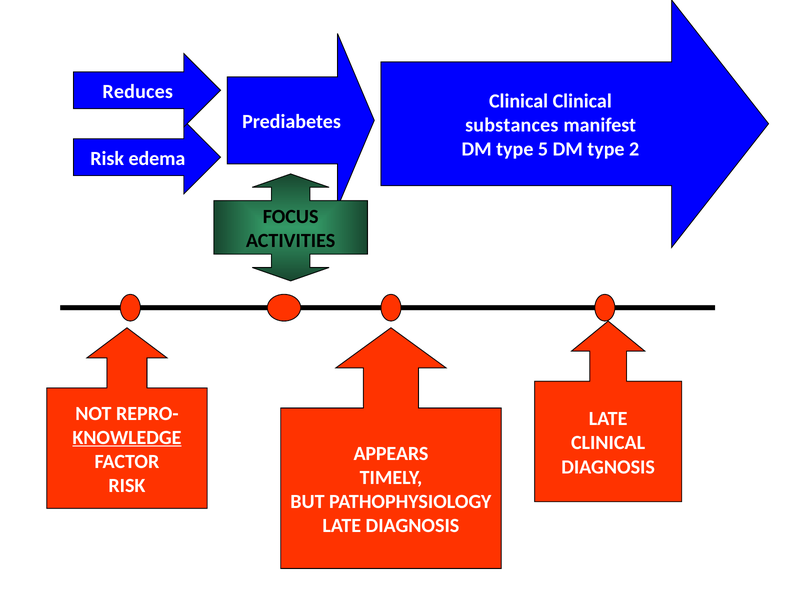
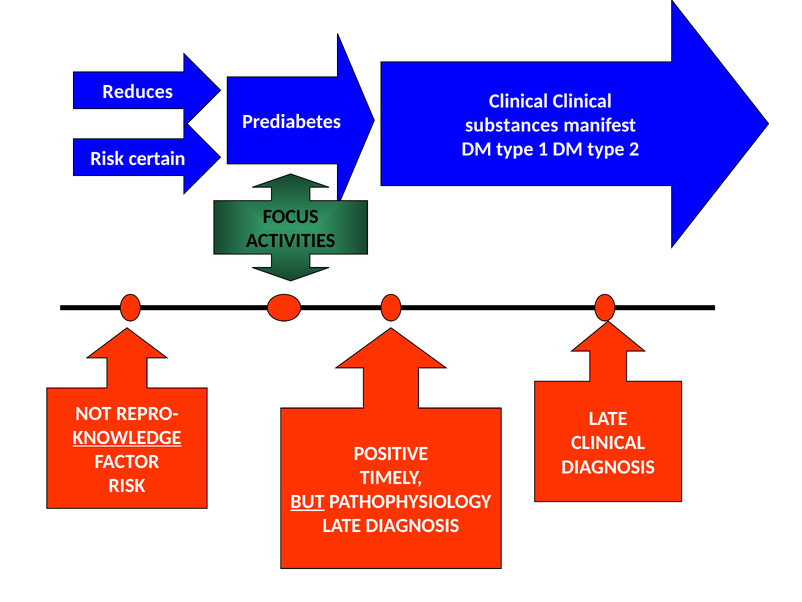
5: 5 -> 1 (543, 149)
edema: edema -> certain (157, 158)
APPEARS: APPEARS -> POSITIVE (391, 453)
BUT underline: none -> present (307, 501)
